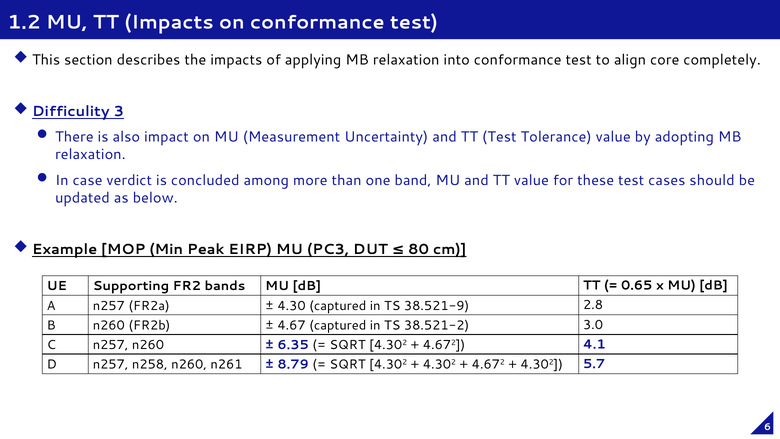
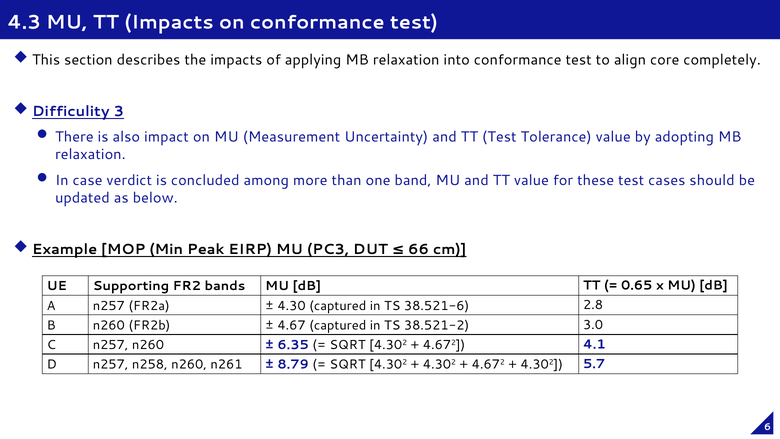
1.2: 1.2 -> 4.3 (24, 22)
80: 80 -> 66 (419, 249)
38.521-9: 38.521-9 -> 38.521-6 (437, 306)
